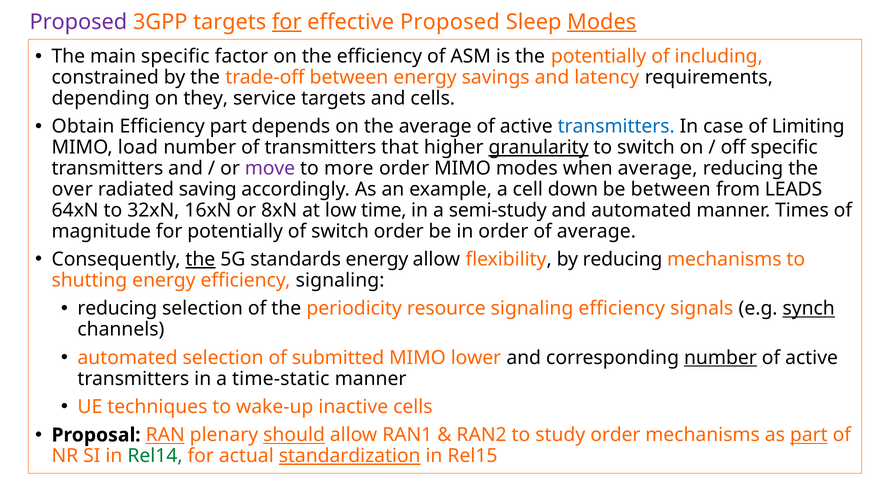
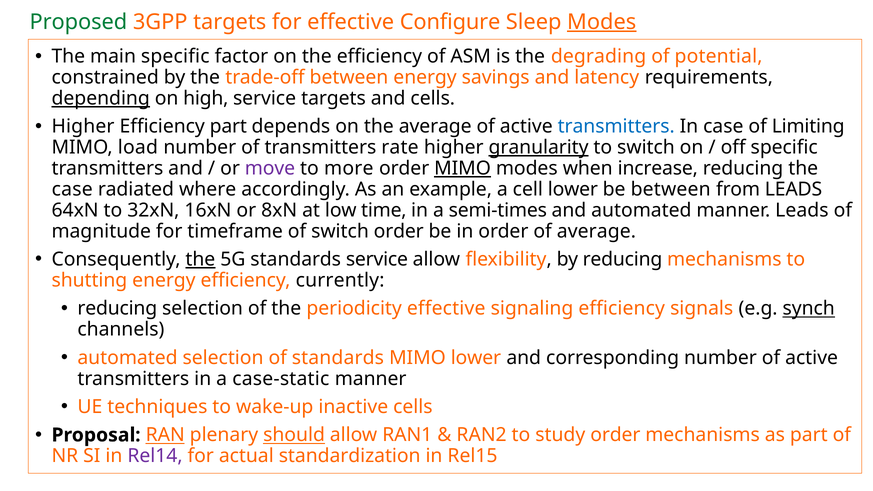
Proposed colour: purple -> green (78, 22)
for underline: present -> none (287, 22)
effective Proposed: Proposed -> Configure (450, 22)
the potentially: potentially -> degrading (599, 57)
including: including -> potential (719, 57)
depending underline: none -> present (101, 98)
they: they -> high (206, 98)
Obtain: Obtain -> Higher (83, 127)
that: that -> rate (400, 148)
MIMO underline: none -> present (463, 168)
when average: average -> increase (658, 168)
over: over -> case (72, 189)
saving: saving -> where (208, 189)
cell down: down -> lower (573, 189)
semi-study: semi-study -> semi-times (498, 210)
manner Times: Times -> Leads (802, 210)
for potentially: potentially -> timeframe (235, 231)
standards energy: energy -> service (377, 259)
efficiency signaling: signaling -> currently (340, 280)
periodicity resource: resource -> effective (446, 309)
of submitted: submitted -> standards (338, 358)
number underline: present -> none (720, 358)
time-static: time-static -> case-static (281, 379)
part underline: present -> none (809, 435)
Rel14 colour: green -> purple (155, 456)
standardization underline: present -> none (350, 456)
